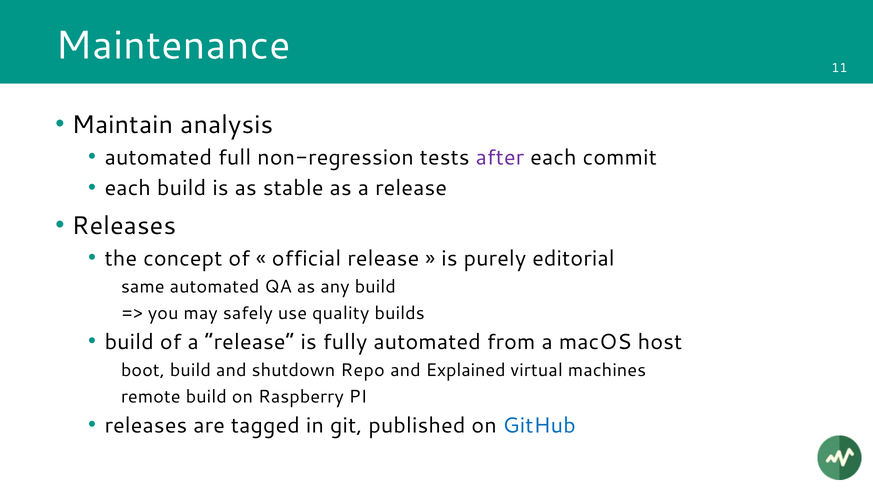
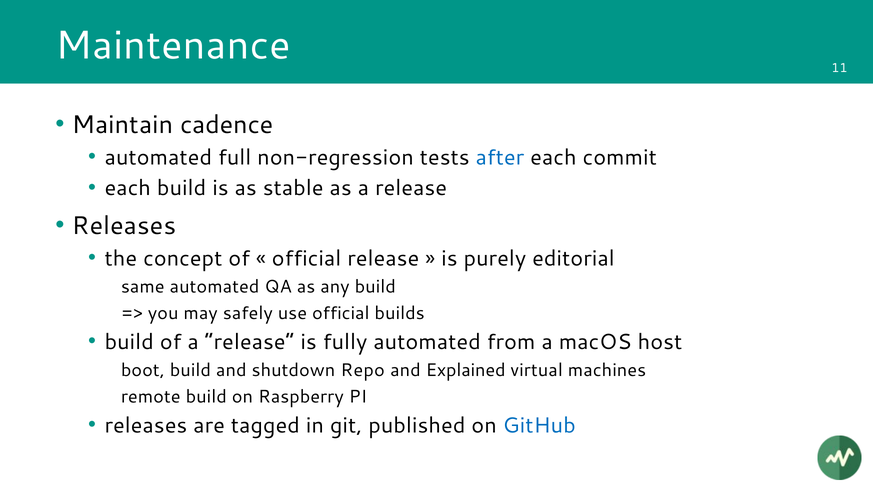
analysis: analysis -> cadence (227, 125)
after colour: purple -> blue (500, 157)
use quality: quality -> official (341, 313)
